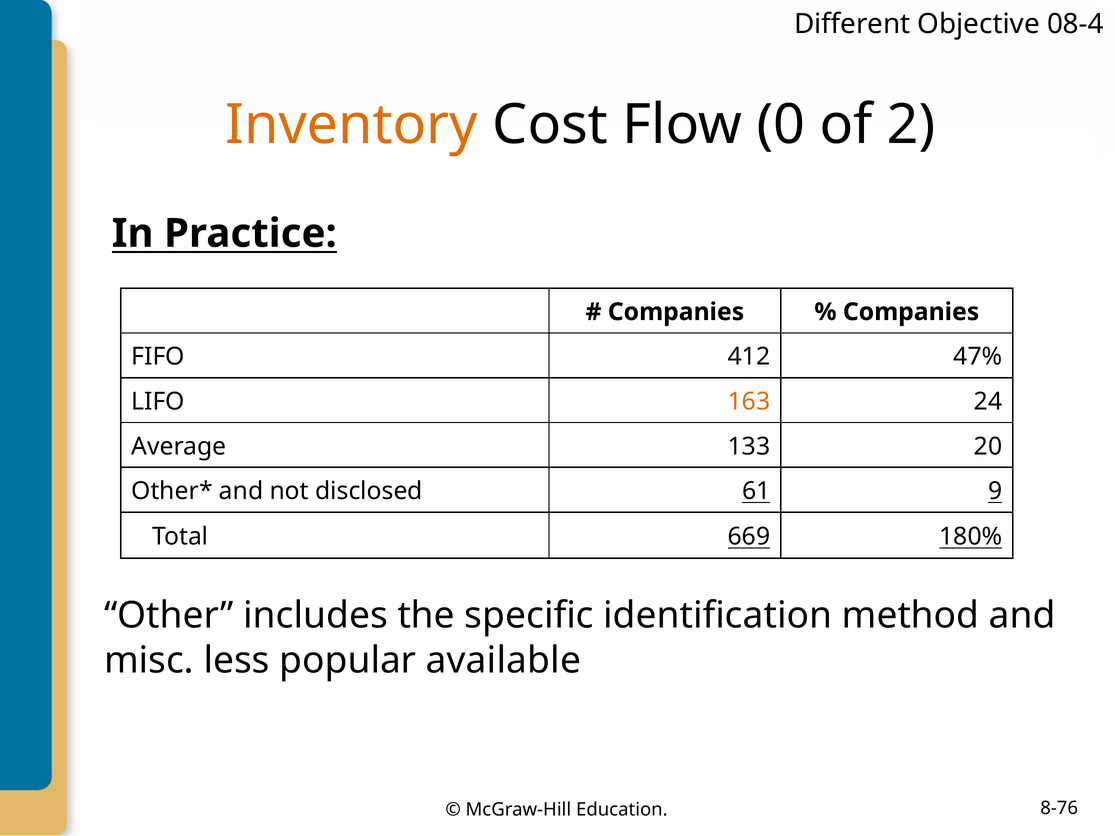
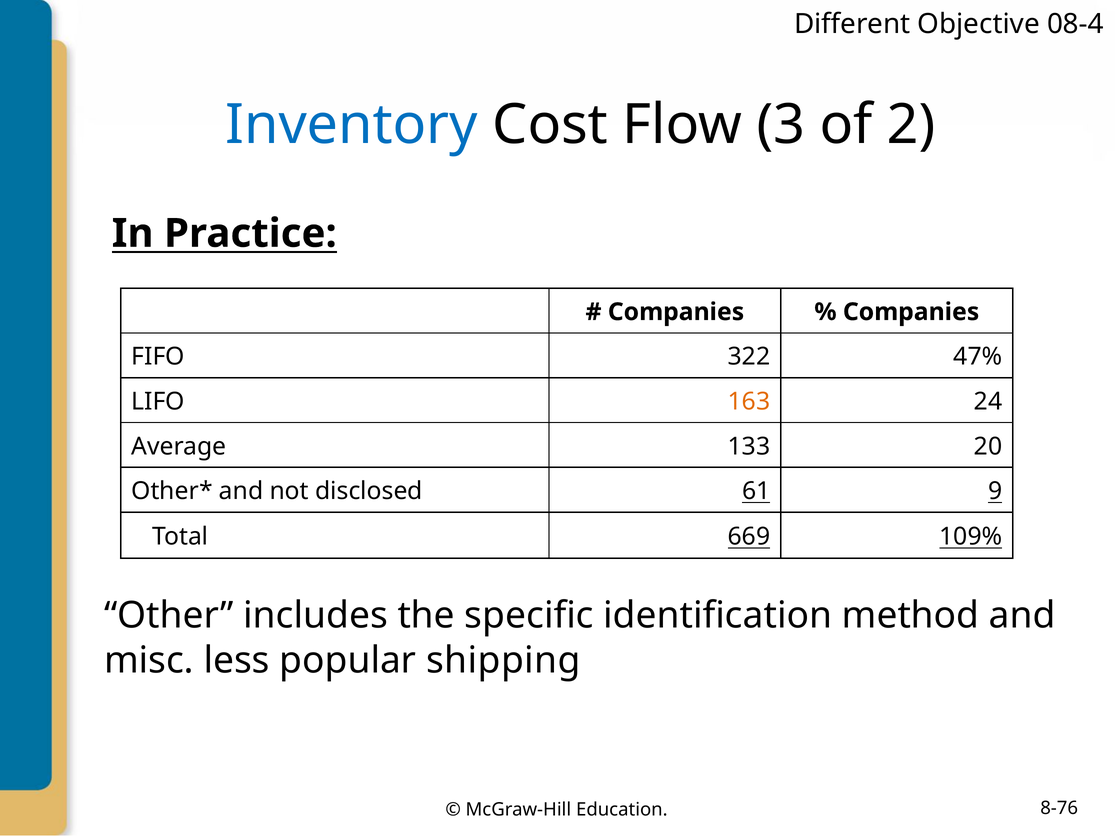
Inventory colour: orange -> blue (352, 125)
0: 0 -> 3 (781, 125)
412: 412 -> 322 (749, 357)
180%: 180% -> 109% (971, 537)
available: available -> shipping (503, 660)
